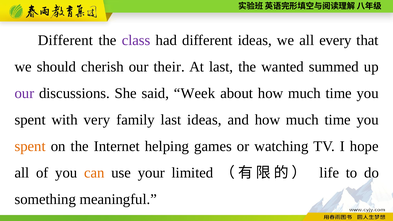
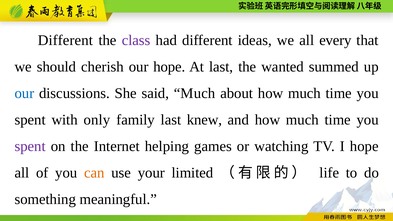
our their: their -> hope (169, 67)
our colour: purple -> blue (24, 93)
said Week: Week -> Much (195, 93)
very: very -> only (97, 120)
last ideas: ideas -> knew (204, 120)
spent colour: orange -> purple (30, 146)
